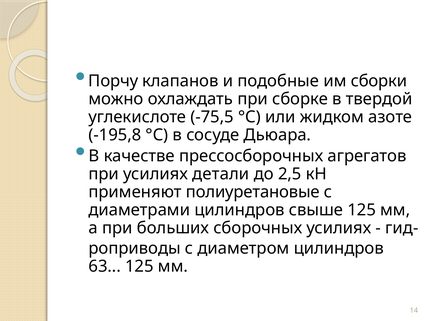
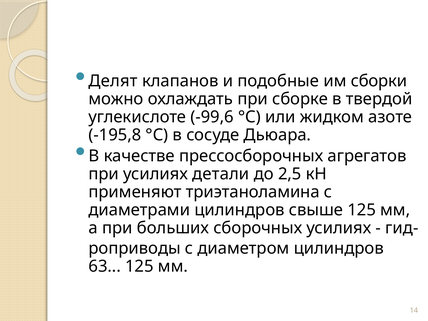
Порчу: Порчу -> Делят (113, 81)
-75,5: -75,5 -> -99,6 (212, 117)
полиуретановые: полиуретановые -> триэтаноламина (253, 192)
